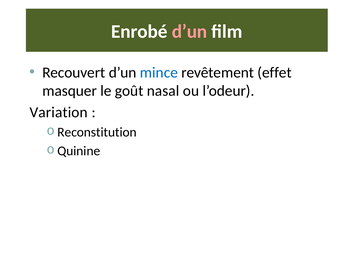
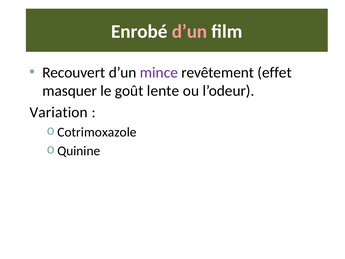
mince colour: blue -> purple (159, 72)
nasal: nasal -> lente (163, 91)
Reconstitution: Reconstitution -> Cotrimoxazole (97, 132)
